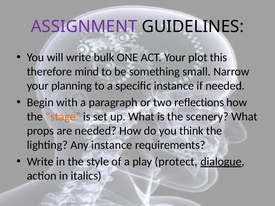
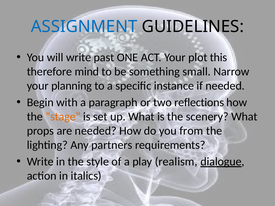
ASSIGNMENT colour: purple -> blue (84, 27)
bulk: bulk -> past (104, 57)
think: think -> from (191, 131)
Any instance: instance -> partners (112, 145)
protect: protect -> realism (176, 162)
